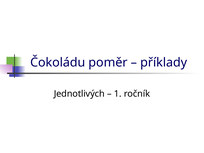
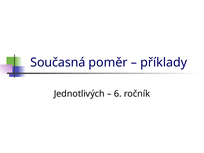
Čokoládu: Čokoládu -> Současná (58, 62)
1: 1 -> 6 (118, 94)
